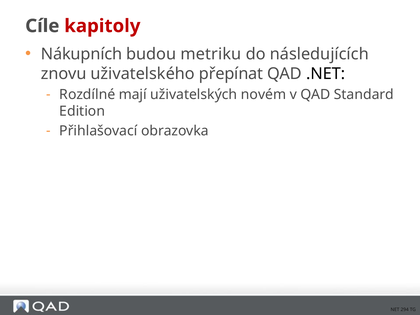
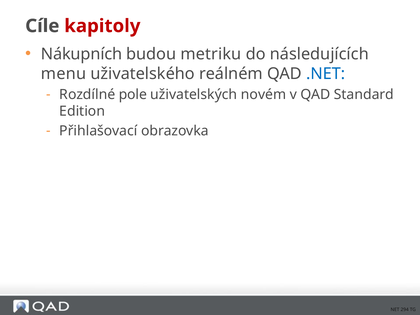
znovu: znovu -> menu (64, 74)
přepínat: přepínat -> reálném (231, 74)
.NET colour: black -> blue (326, 74)
mají: mají -> pole (133, 94)
